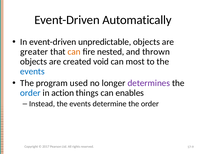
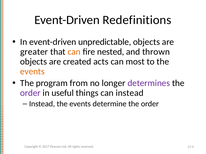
Automatically: Automatically -> Redefinitions (137, 20)
void: void -> acts (101, 62)
events colour: blue -> orange (32, 72)
used: used -> from (79, 83)
order colour: blue -> purple (30, 93)
action: action -> useful (63, 93)
can enables: enables -> instead (130, 93)
